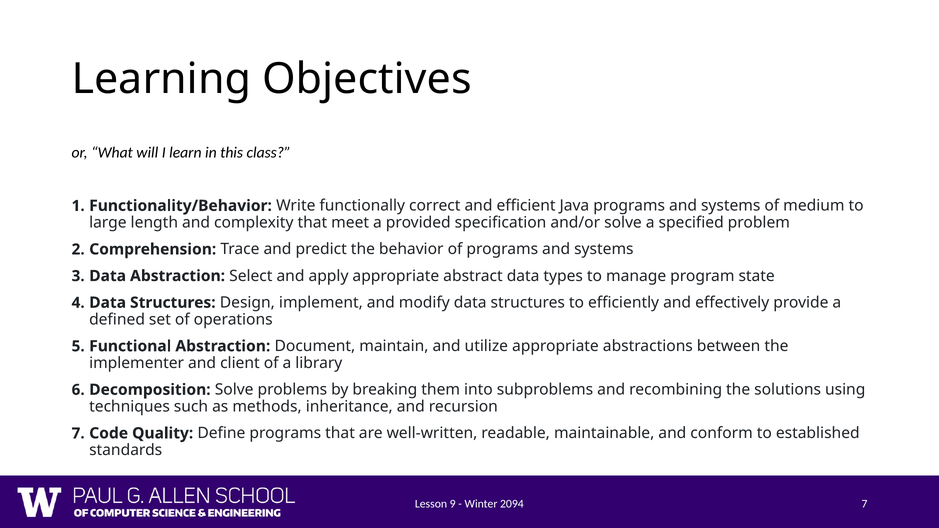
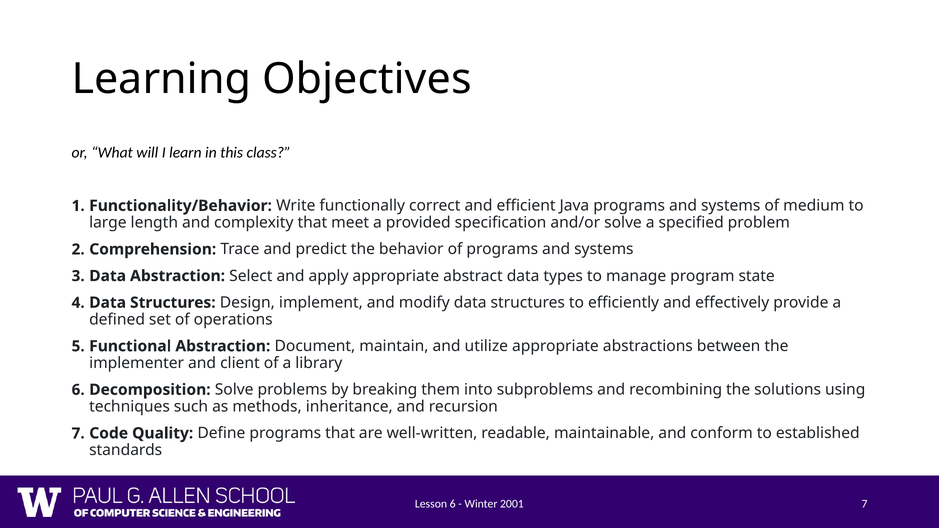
Lesson 9: 9 -> 6 (453, 504)
2094: 2094 -> 2001 (512, 504)
